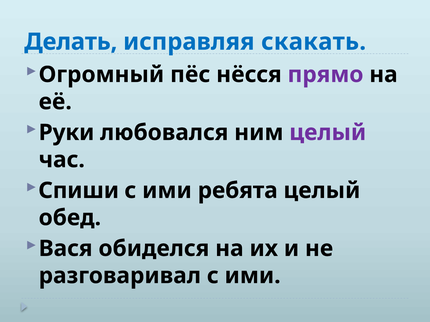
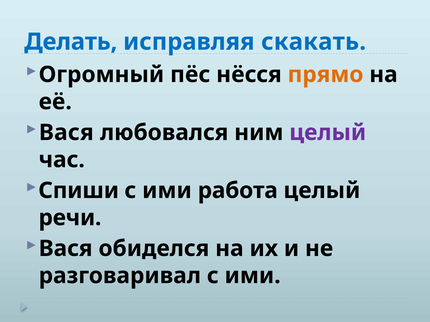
прямо colour: purple -> orange (326, 75)
Руки: Руки -> Вася (66, 133)
ребята: ребята -> работа (238, 191)
обед: обед -> речи (70, 218)
